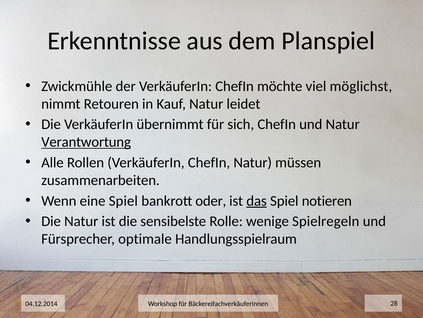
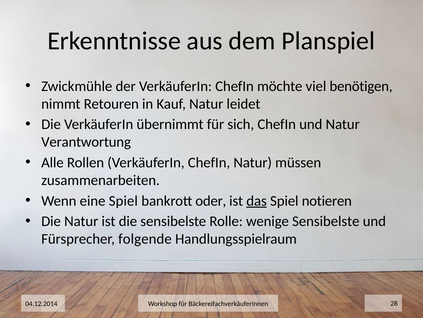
möglichst: möglichst -> benötigen (361, 86)
Verantwortung underline: present -> none (86, 142)
wenige Spielregeln: Spielregeln -> Sensibelste (326, 221)
optimale: optimale -> folgende (145, 239)
